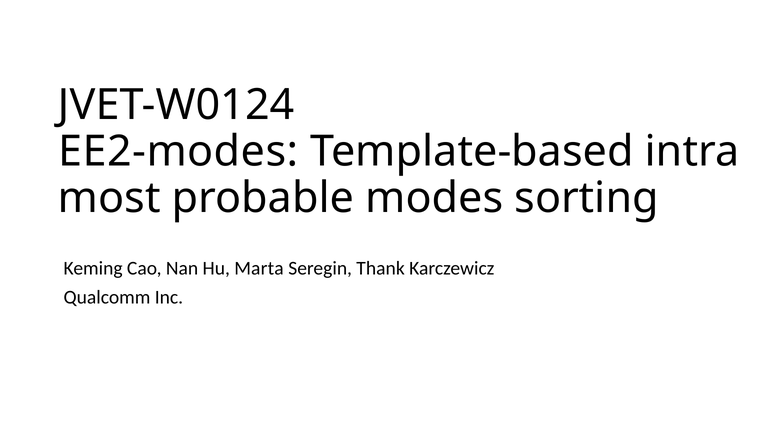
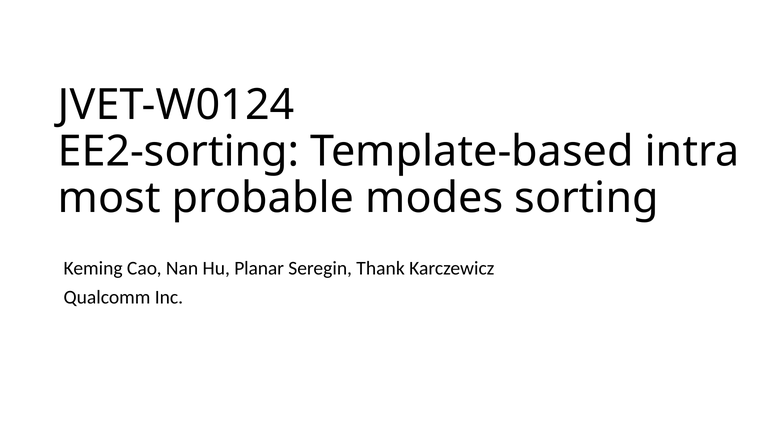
EE2-modes: EE2-modes -> EE2-sorting (179, 152)
Marta: Marta -> Planar (259, 268)
